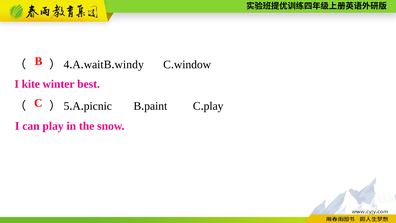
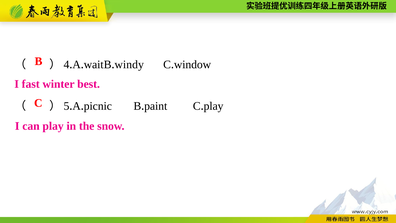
kite: kite -> fast (31, 84)
